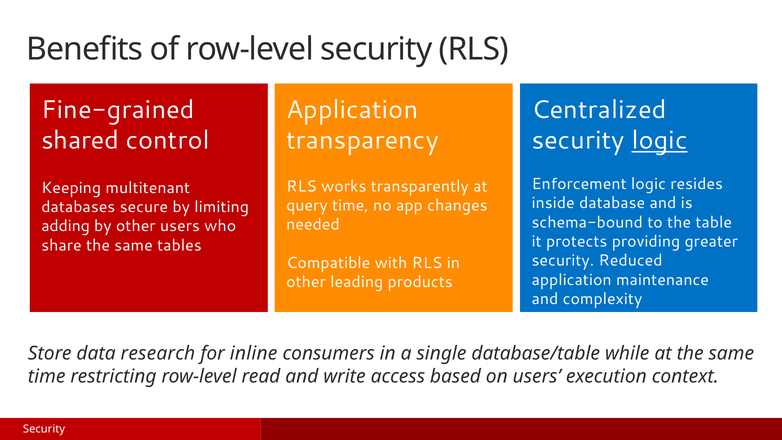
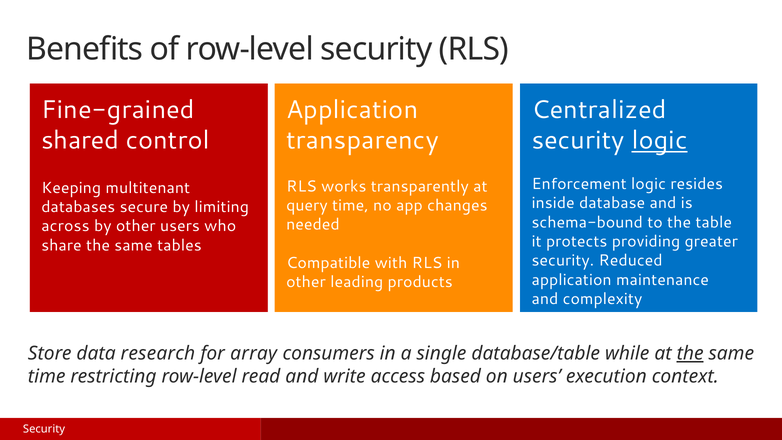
adding: adding -> across (65, 226)
inline: inline -> array (254, 353)
the underline: none -> present (690, 353)
